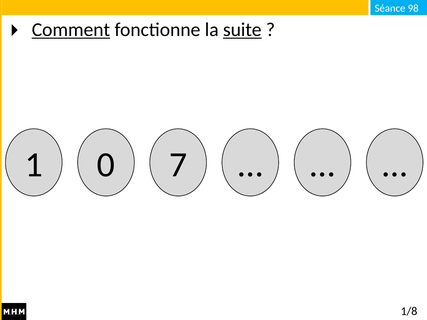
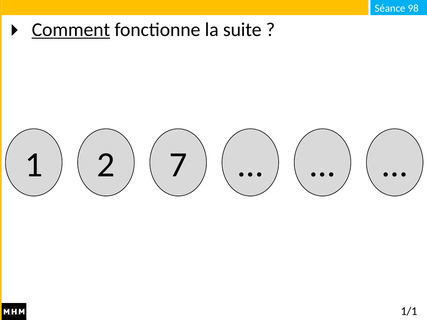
suite underline: present -> none (242, 30)
0: 0 -> 2 (106, 165)
1/8: 1/8 -> 1/1 (409, 312)
